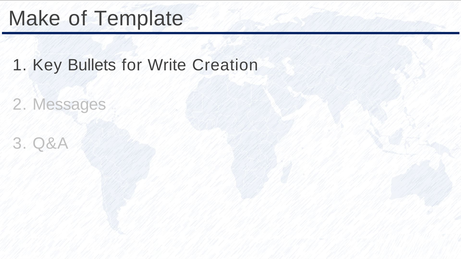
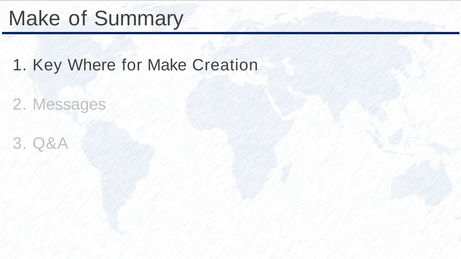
Template: Template -> Summary (139, 19)
Bullets: Bullets -> Where (92, 65)
for Write: Write -> Make (167, 65)
